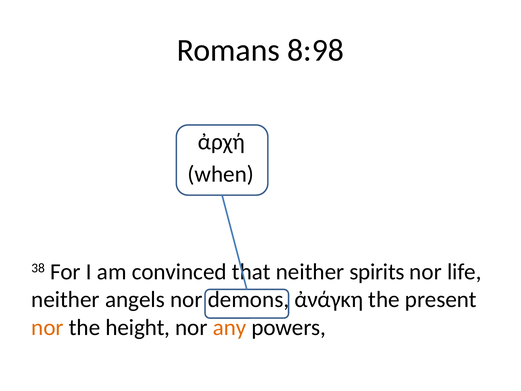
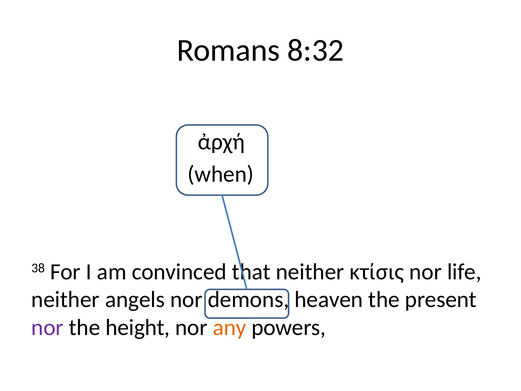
8:98: 8:98 -> 8:32 (316, 50)
spirits: spirits -> κτίσις (377, 272)
ἀνάγκη: ἀνάγκη -> heaven (329, 299)
nor colour: orange -> purple (47, 327)
